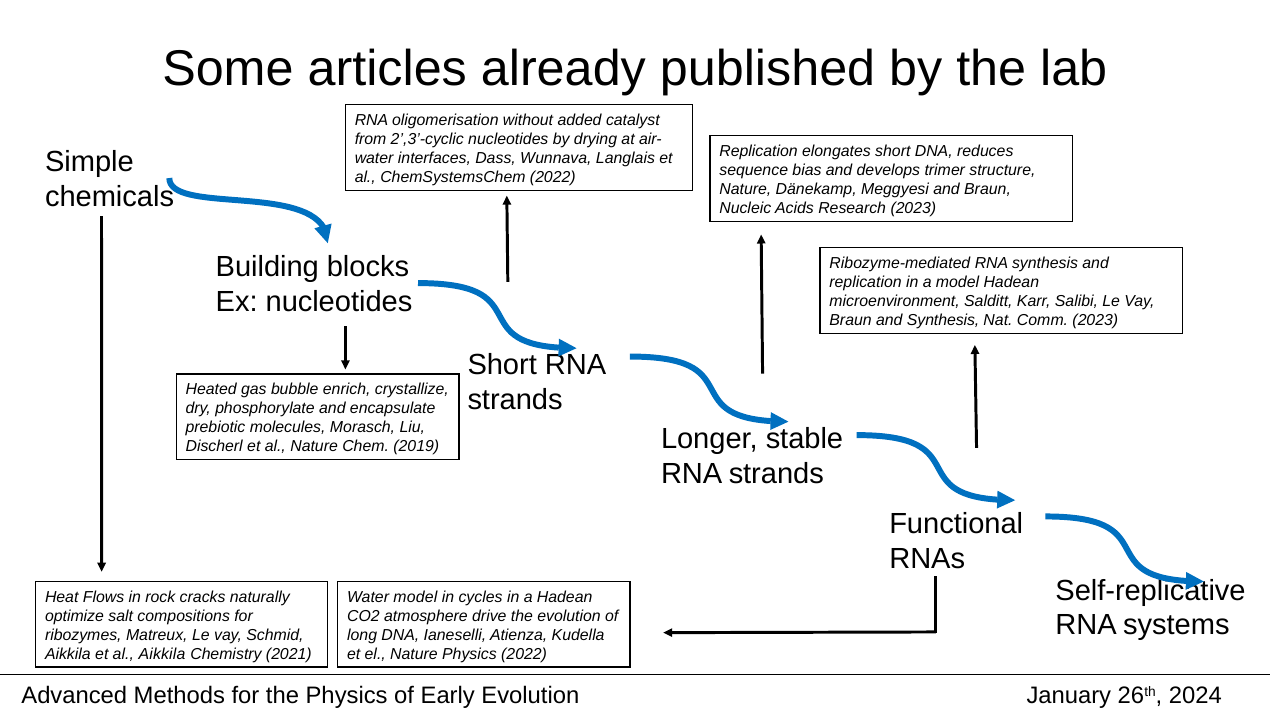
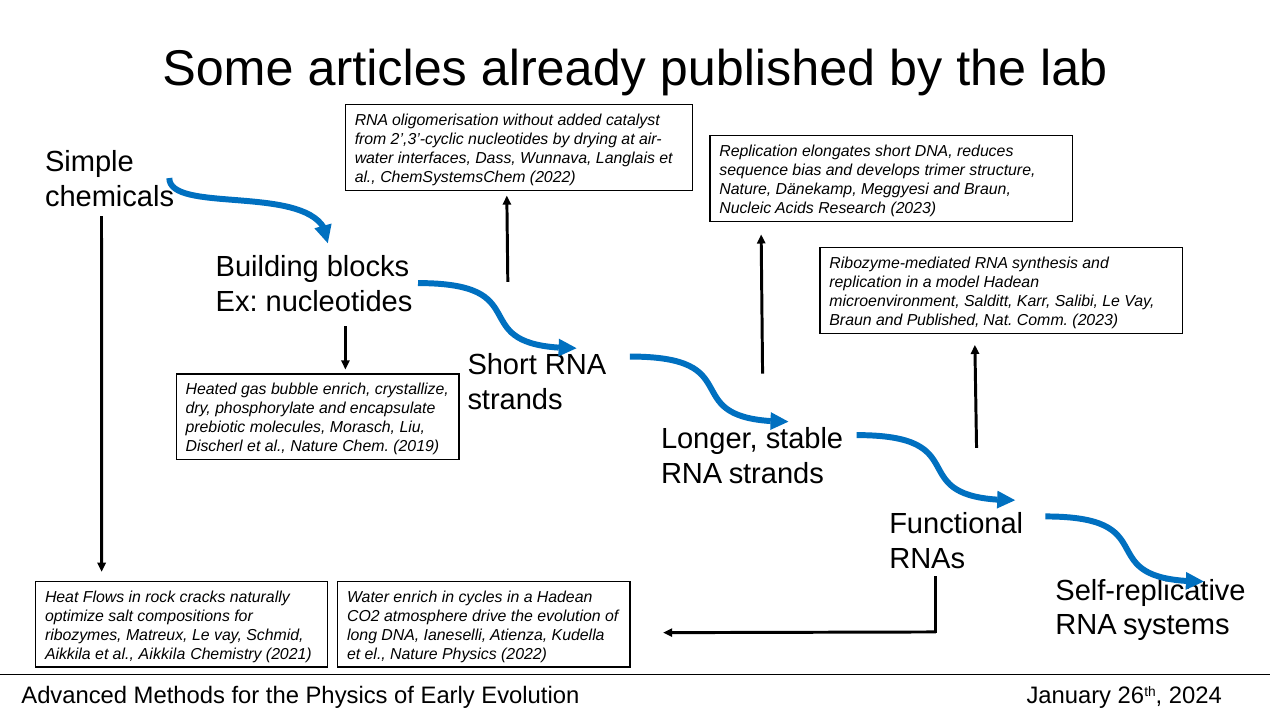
and Synthesis: Synthesis -> Published (943, 320)
Water model: model -> enrich (415, 597)
